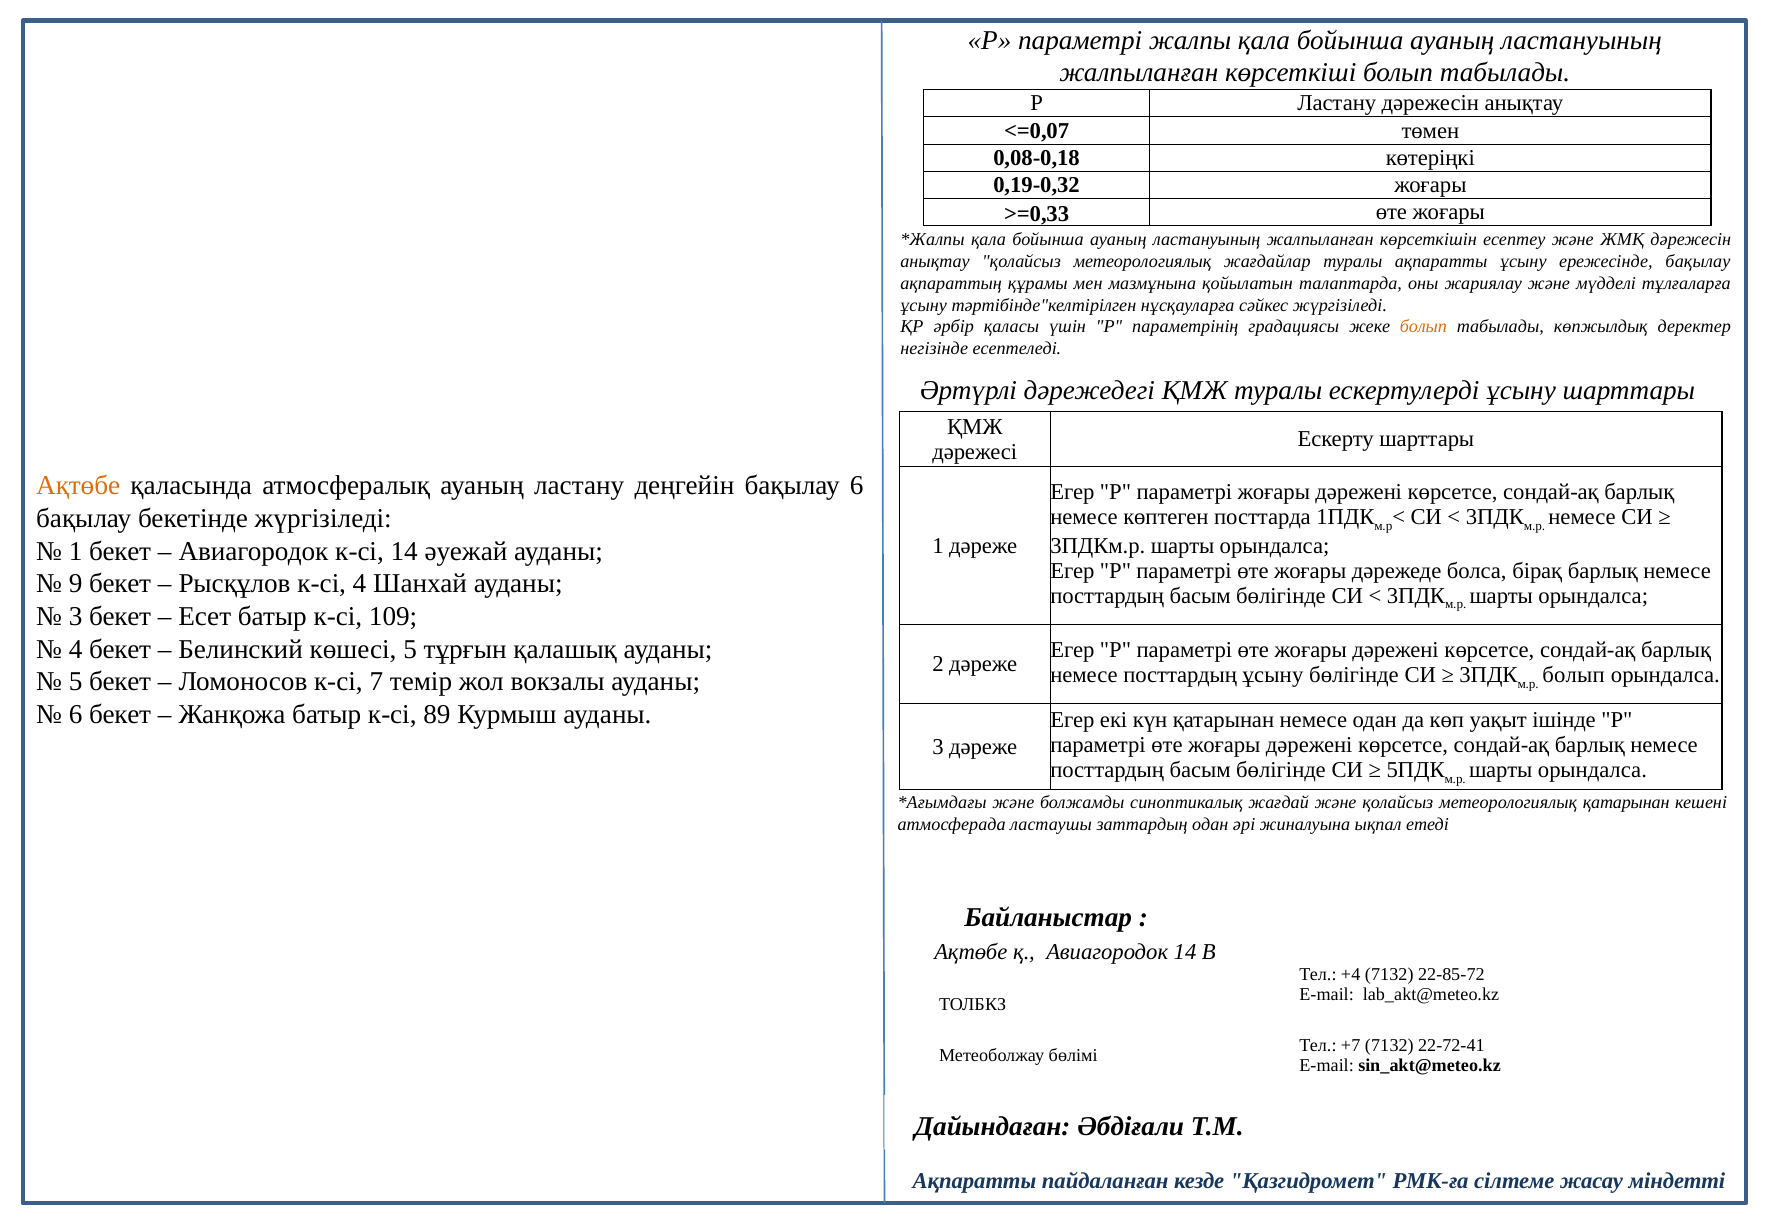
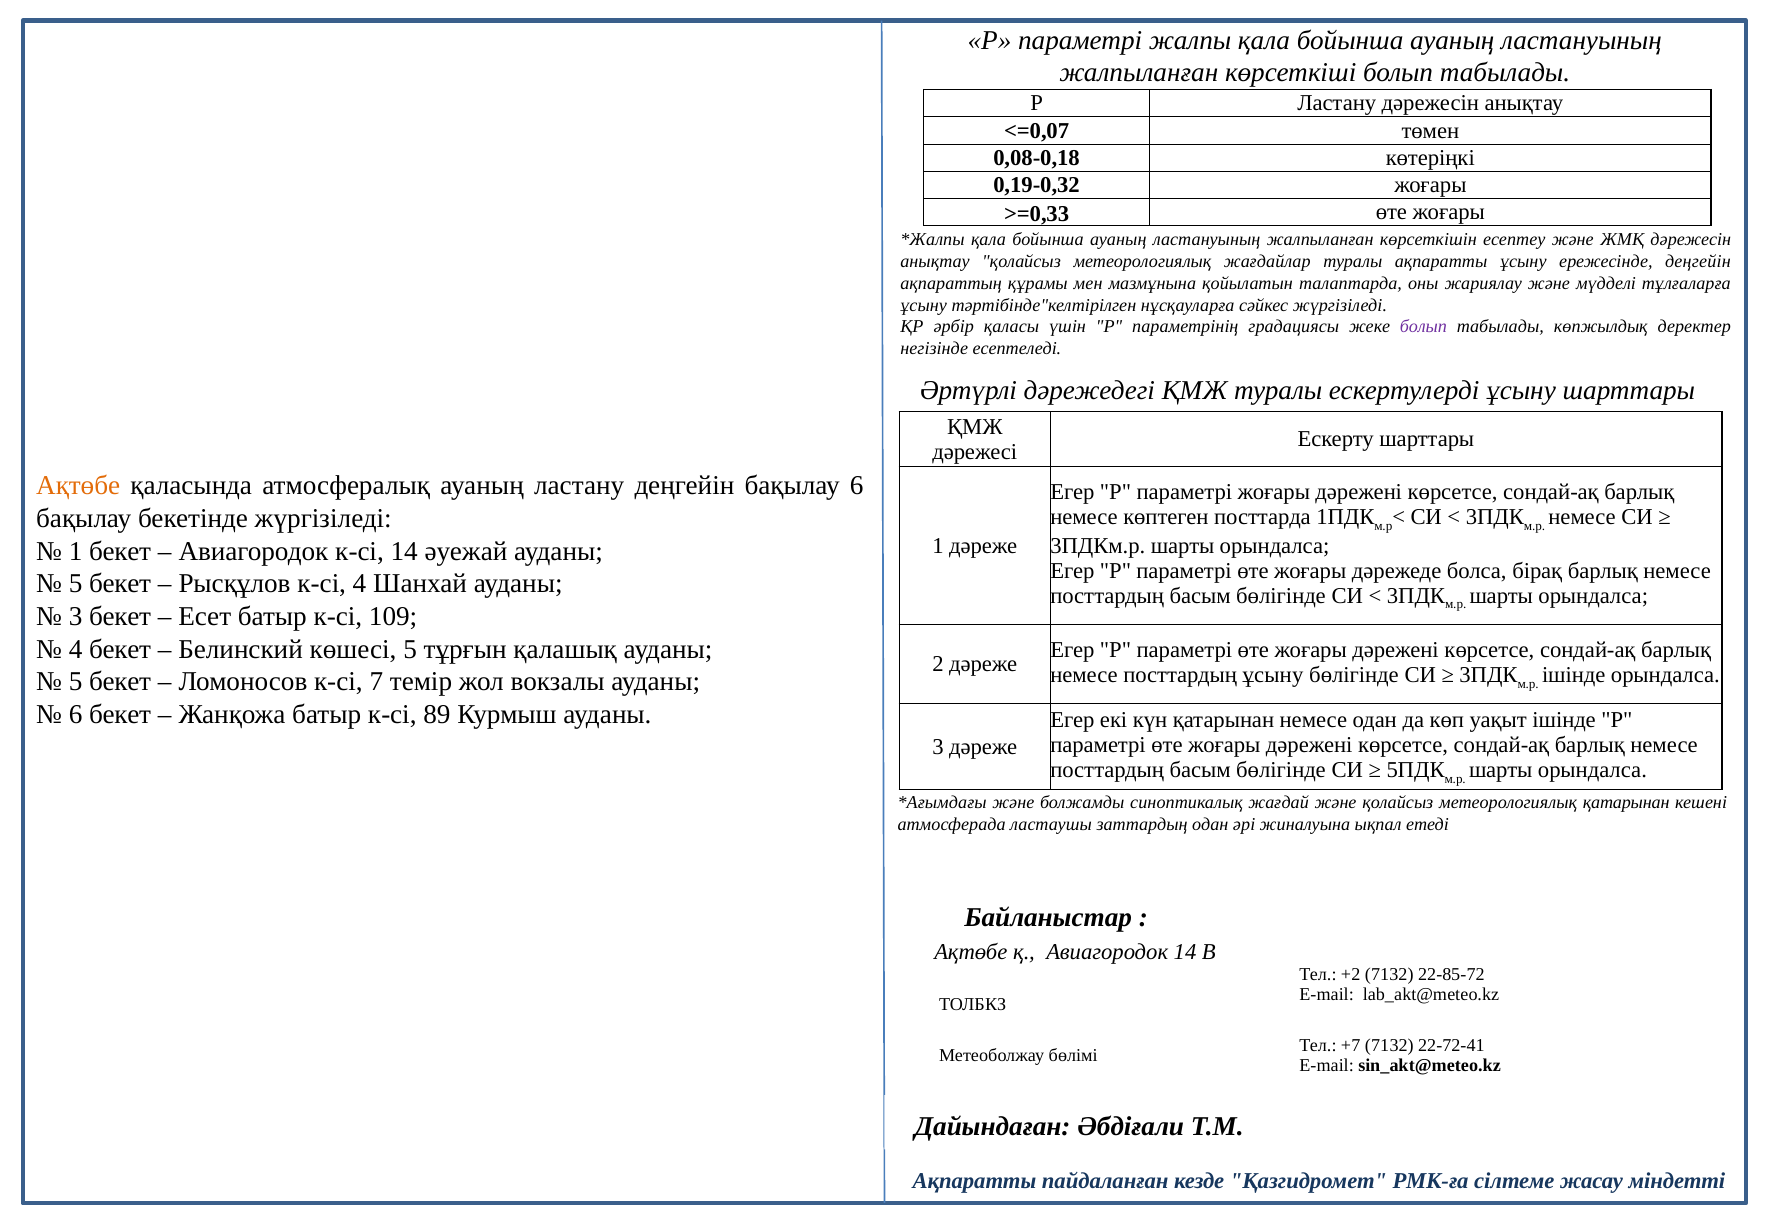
ережесінде бақылау: бақылау -> деңгейін (1698, 262)
болып colour: orange -> purple (1423, 327)
9: 9 -> 5 (76, 584)
болып: болып -> ішінде (1574, 676)
+4: +4 -> +2 (1351, 975)
